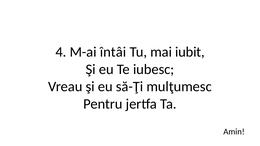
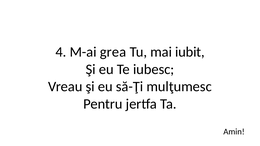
întâi: întâi -> grea (113, 52)
